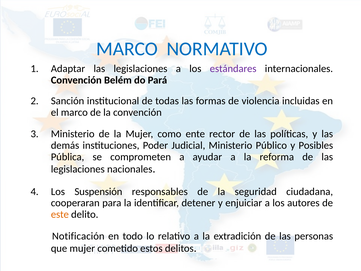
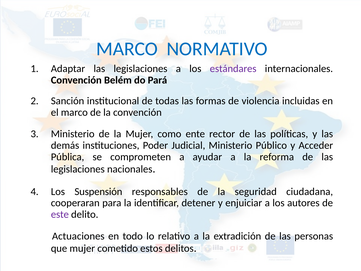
Posibles: Posibles -> Acceder (316, 145)
este colour: orange -> purple (60, 214)
Notificación: Notificación -> Actuaciones (78, 236)
